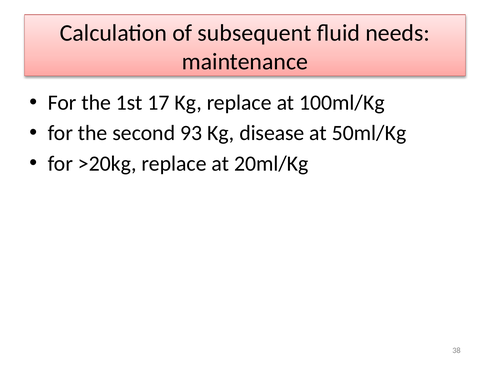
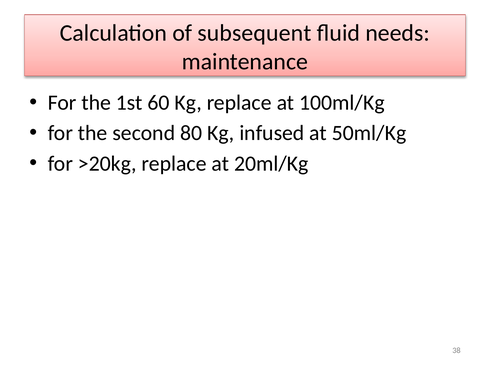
17: 17 -> 60 (159, 103)
93: 93 -> 80 (191, 133)
disease: disease -> infused (272, 133)
